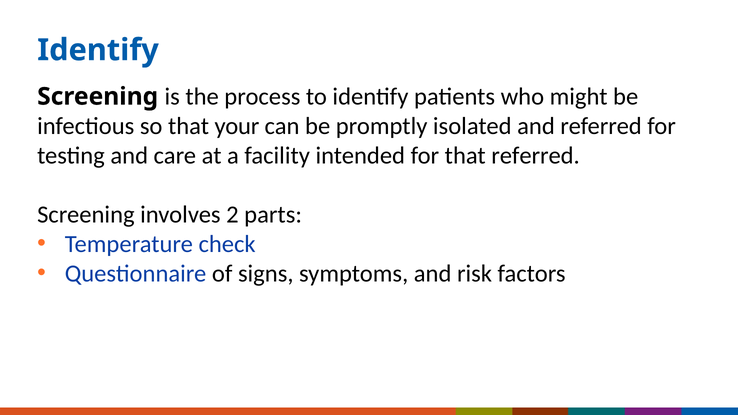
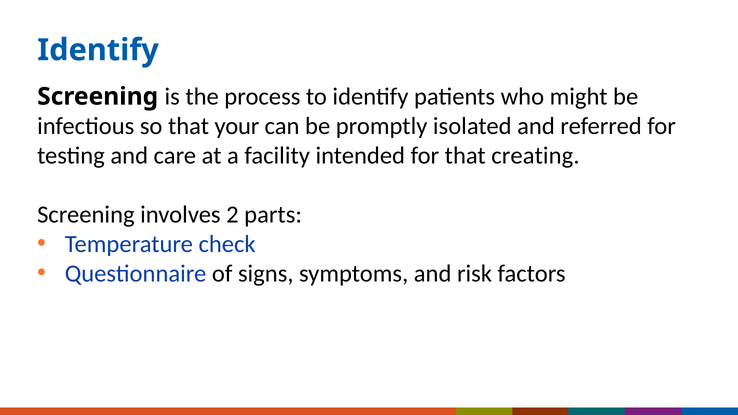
that referred: referred -> creating (535, 156)
